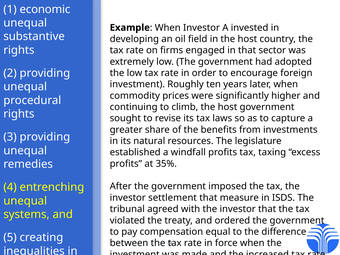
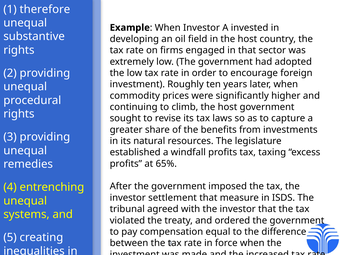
economic: economic -> therefore (45, 9)
35%: 35% -> 65% (166, 164)
